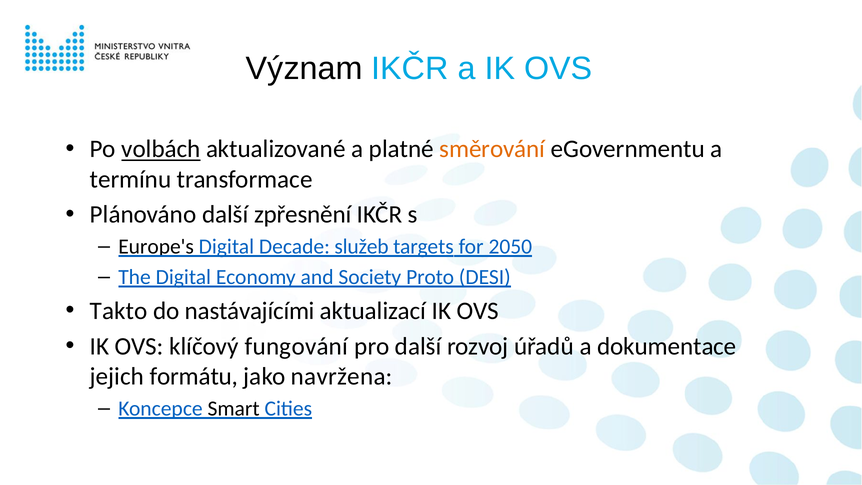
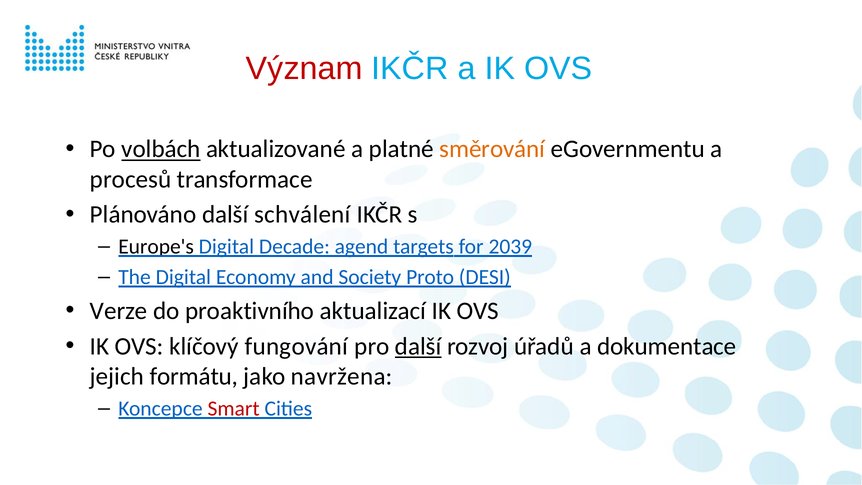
Význam colour: black -> red (304, 69)
termínu: termínu -> procesů (131, 179)
zpřesnění: zpřesnění -> schválení (303, 215)
služeb: služeb -> agend (361, 247)
2050: 2050 -> 2039 (510, 247)
Takto: Takto -> Verze (119, 311)
nastávajícími: nastávajícími -> proaktivního (250, 311)
další underline: none -> present (418, 346)
Smart colour: black -> red (234, 408)
